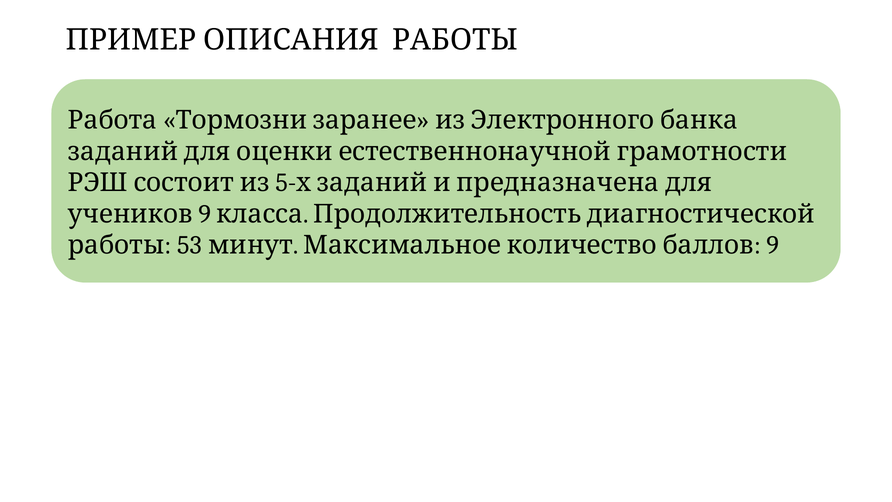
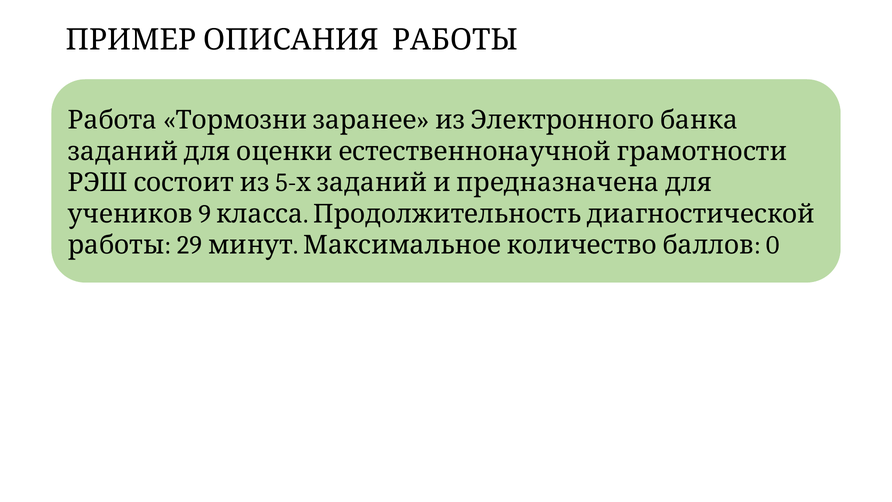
53: 53 -> 29 (189, 245)
9: 9 -> 0 (773, 245)
